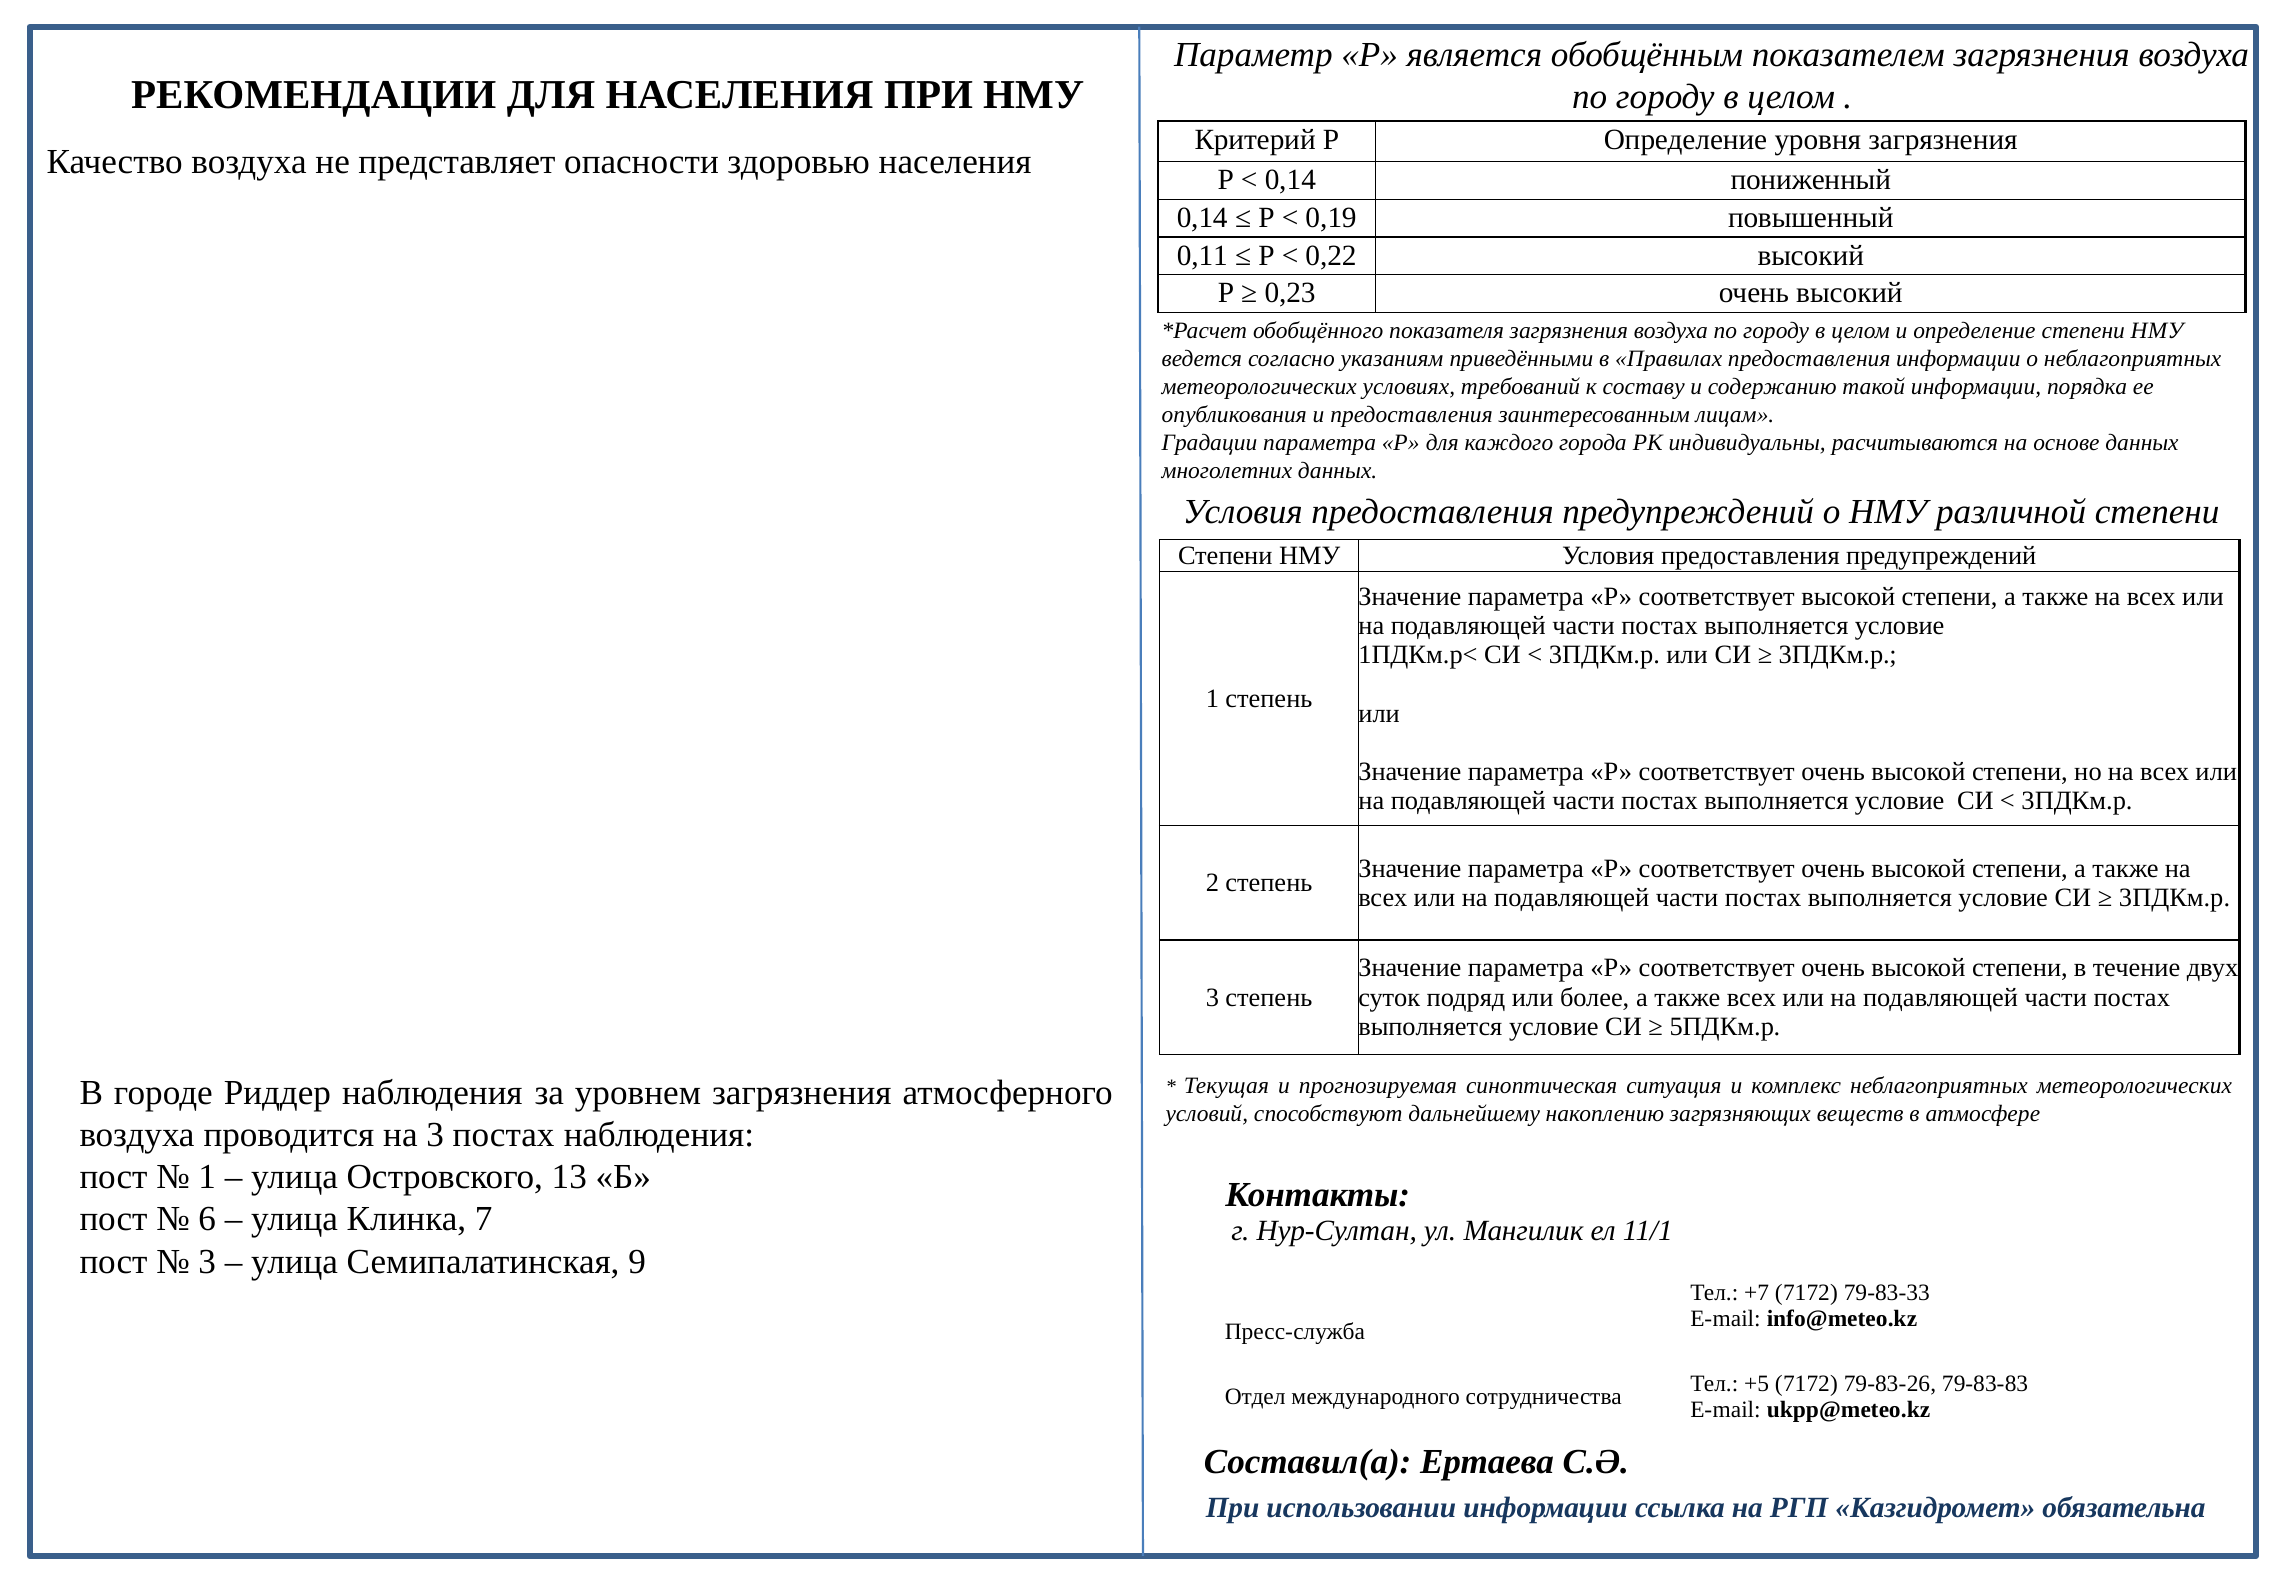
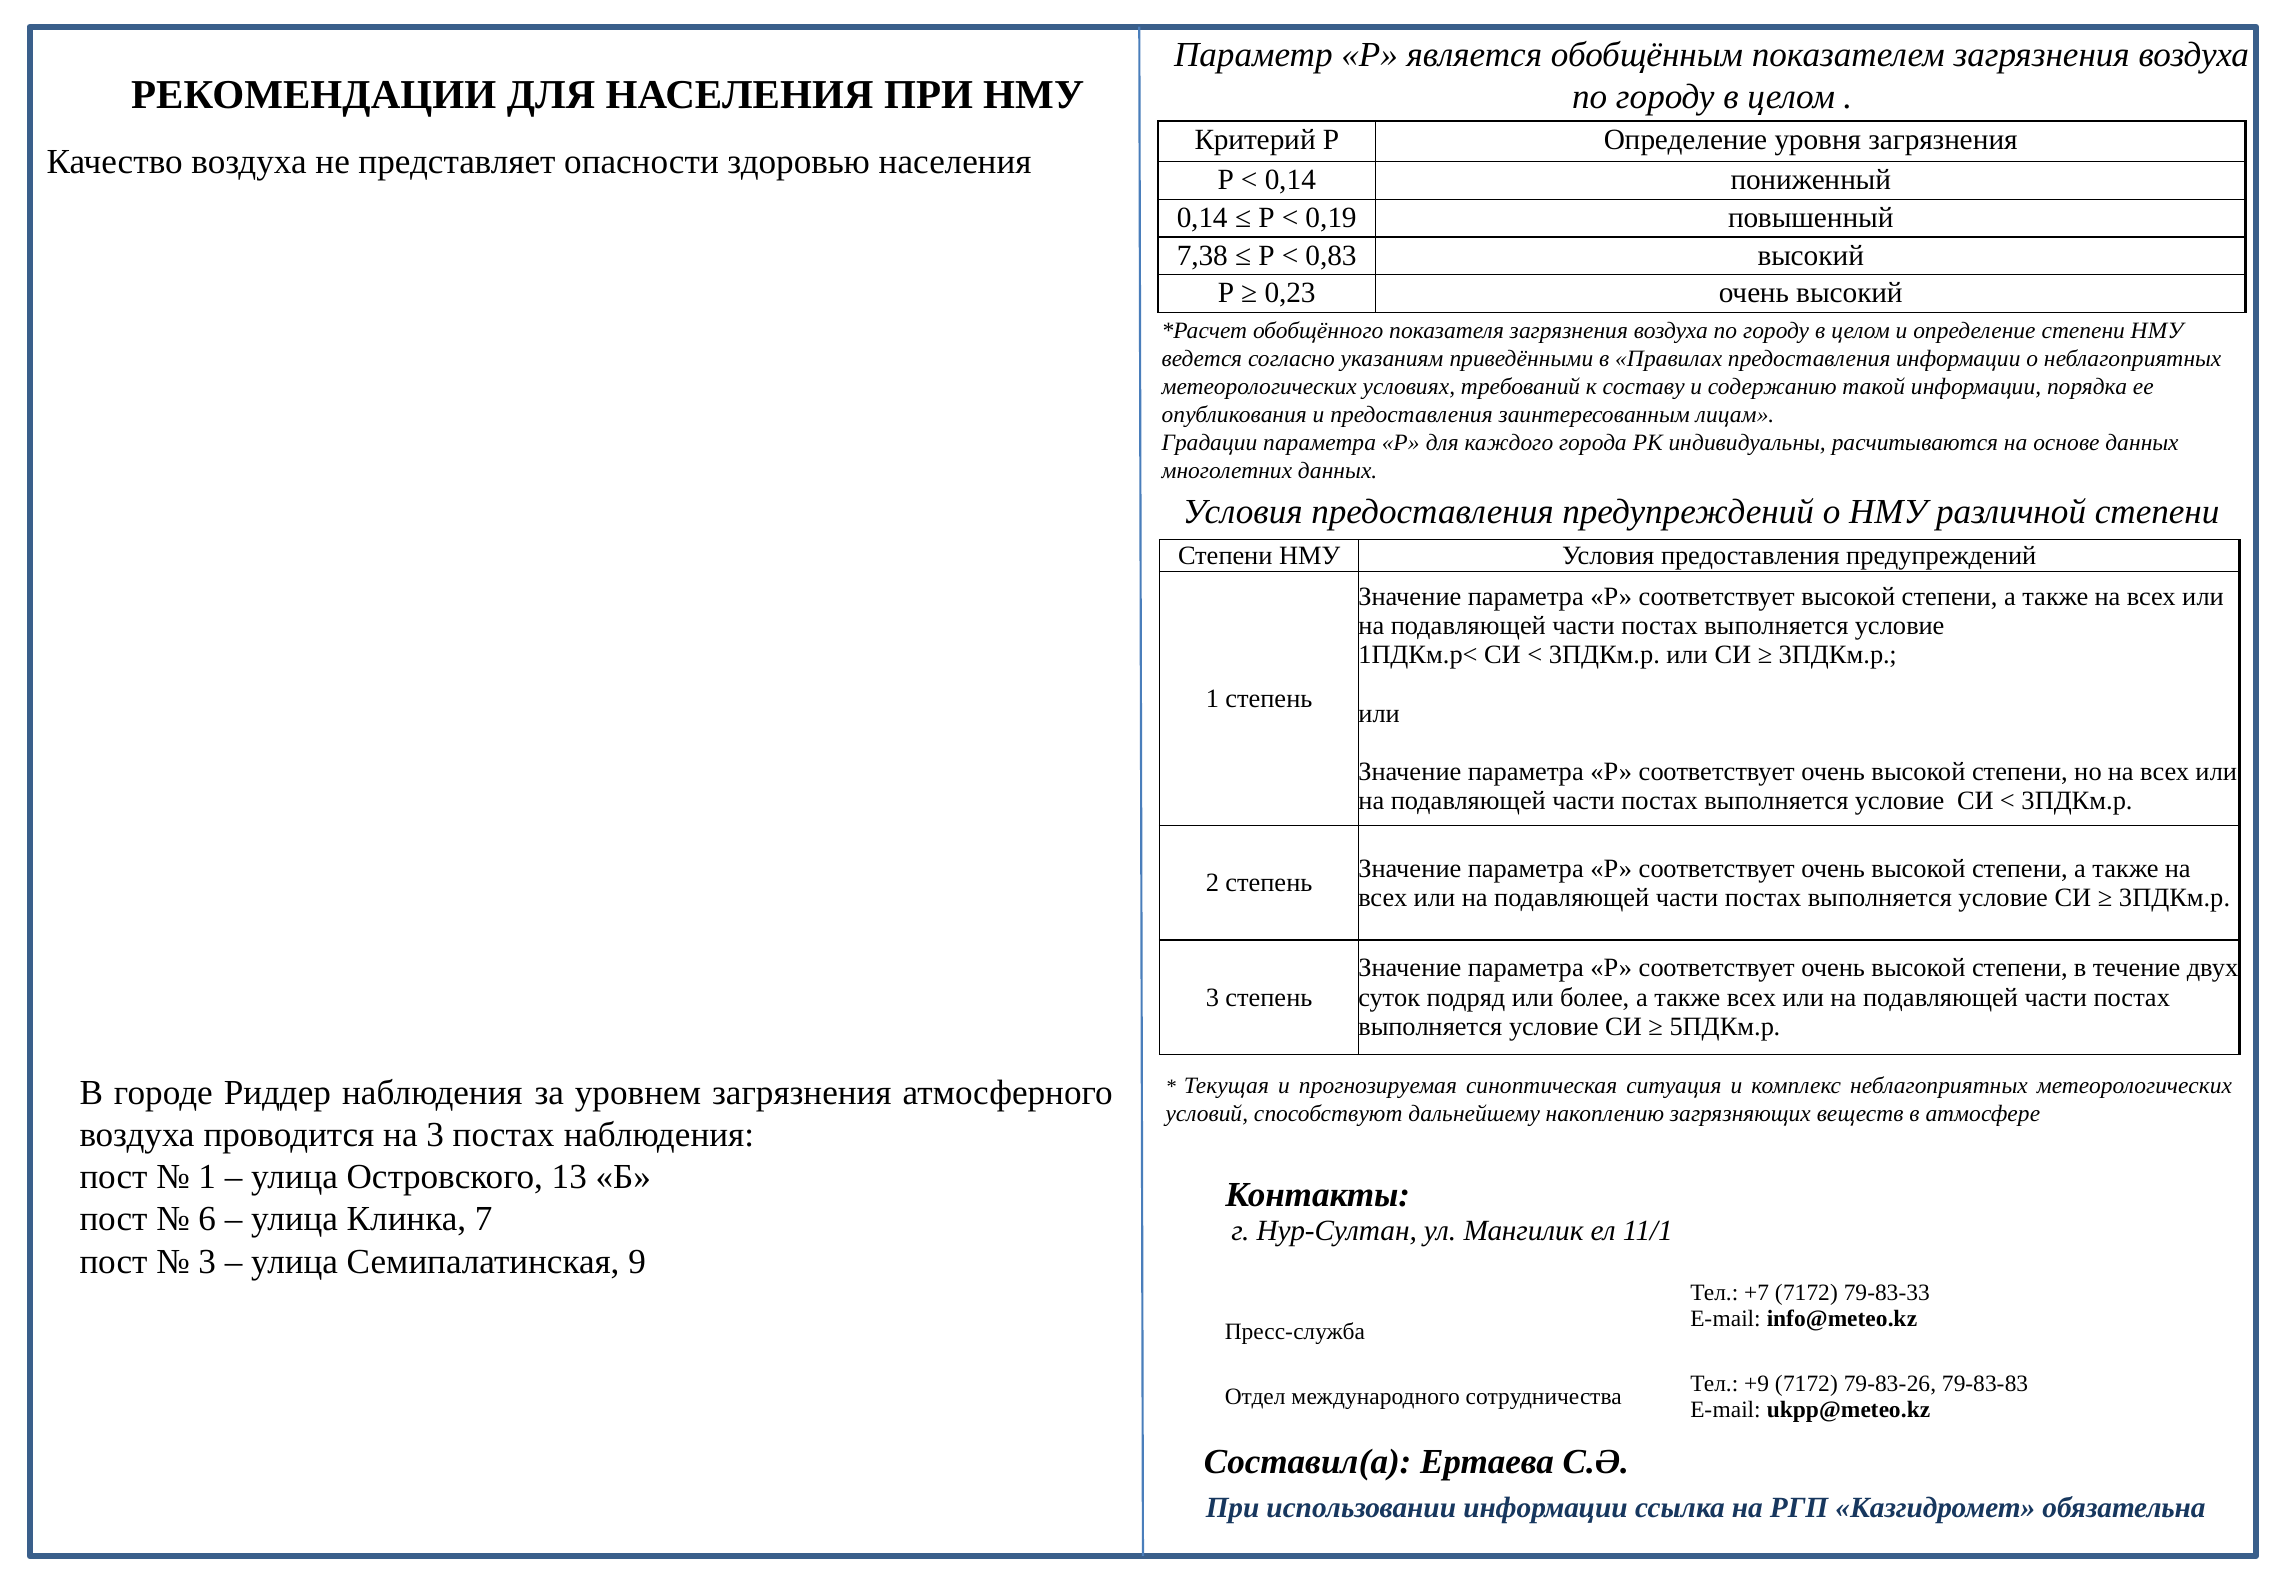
0,11: 0,11 -> 7,38 (1202, 255)
0,22: 0,22 -> 0,83 (1331, 255)
+5: +5 -> +9 (1757, 1383)
